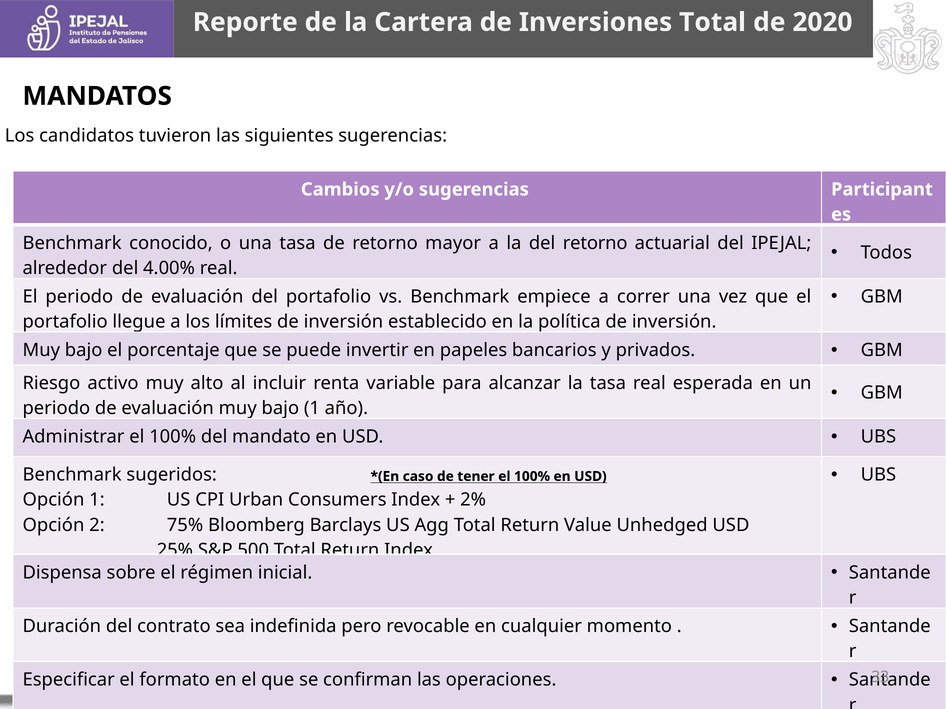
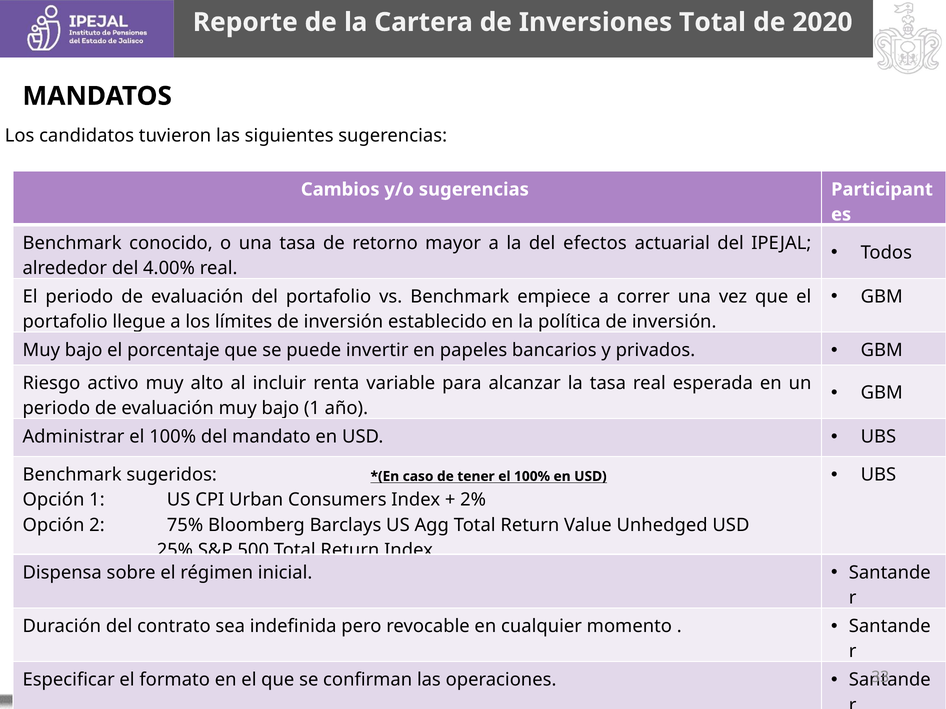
del retorno: retorno -> efectos (595, 243)
